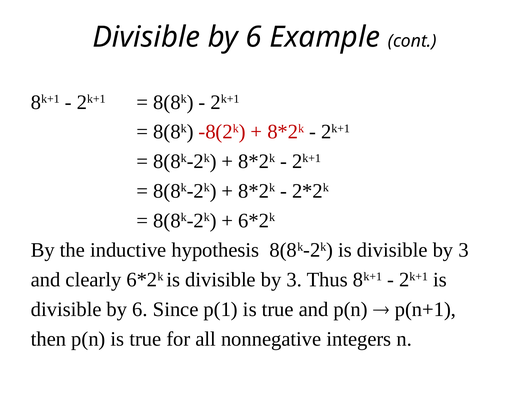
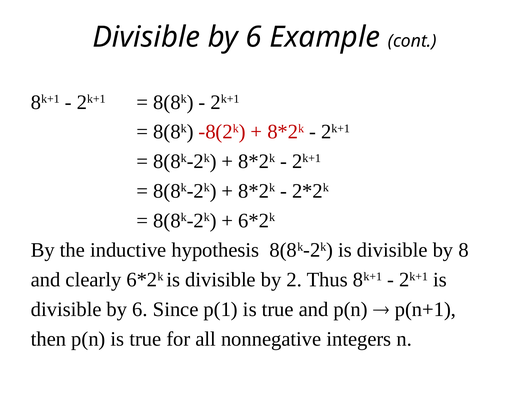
3: 3 -> 8 (463, 251)
3: 3 -> 2 (294, 280)
